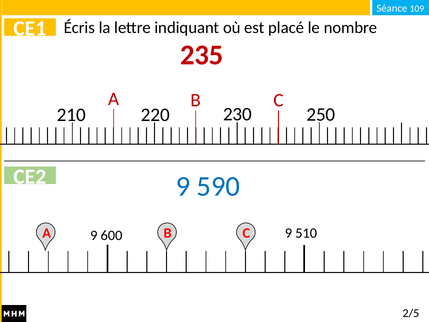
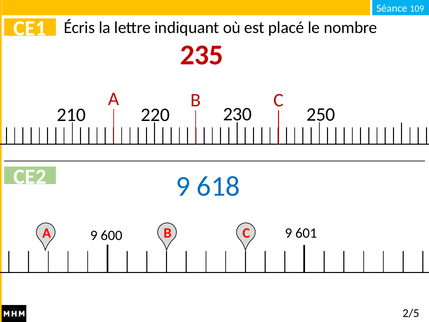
590: 590 -> 618 (218, 186)
510: 510 -> 601 (306, 233)
